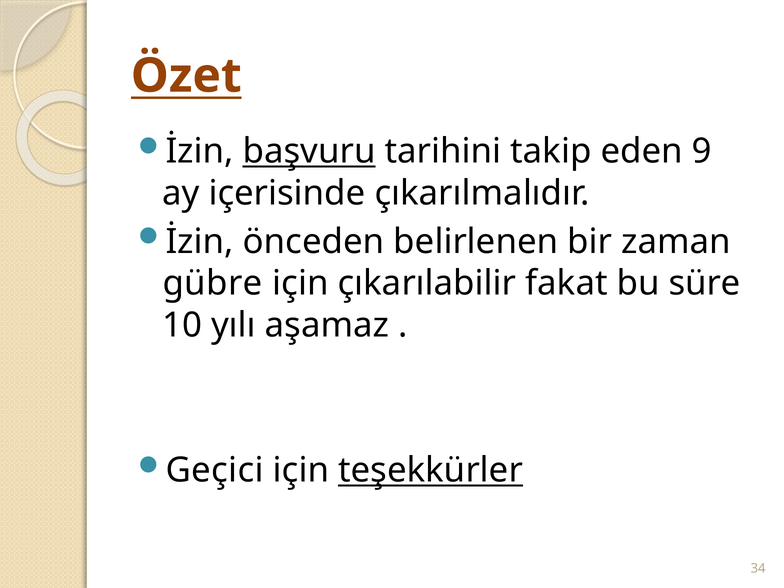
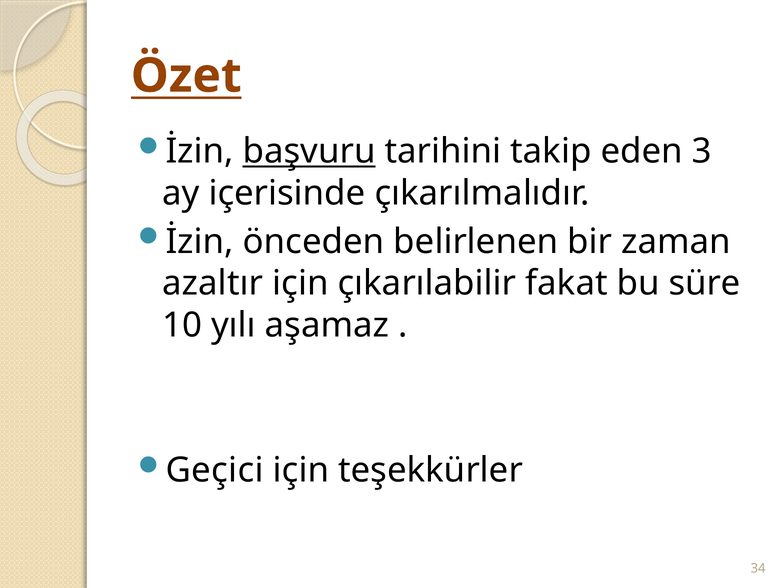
9: 9 -> 3 (702, 151)
gübre: gübre -> azaltır (213, 283)
teşekkürler underline: present -> none (431, 470)
